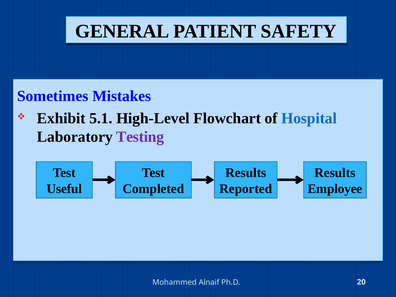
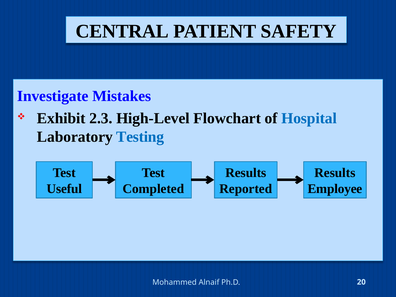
GENERAL: GENERAL -> CENTRAL (122, 31)
Sometimes: Sometimes -> Investigate (53, 96)
5.1: 5.1 -> 2.3 (101, 118)
Testing colour: purple -> blue (140, 137)
